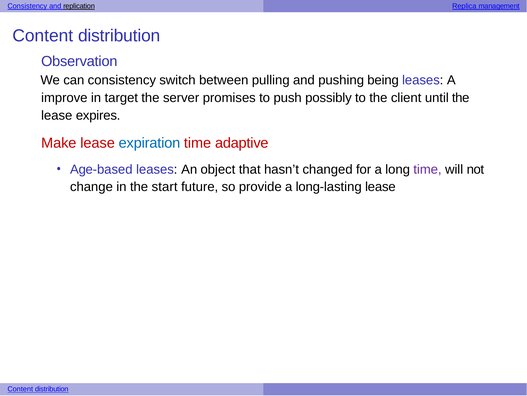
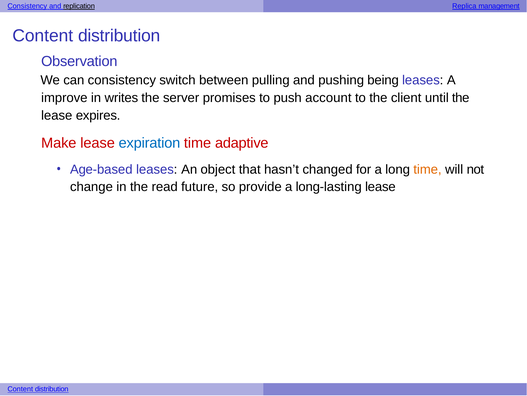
target: target -> writes (121, 98)
possibly: possibly -> account (328, 98)
time colour: purple -> orange (427, 169)
start: start -> read (165, 187)
